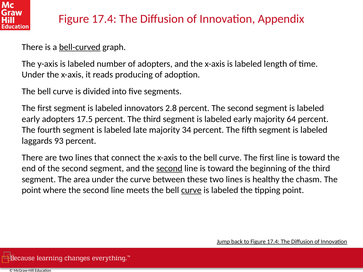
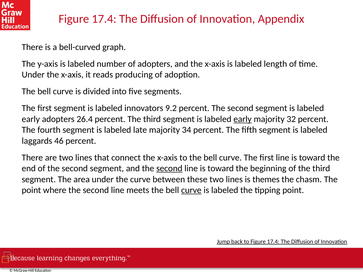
bell-curved underline: present -> none (80, 47)
2.8: 2.8 -> 9.2 (171, 108)
17.5: 17.5 -> 26.4 (85, 119)
early underline: none -> present (243, 119)
64: 64 -> 32 (291, 119)
93: 93 -> 46 (59, 141)
healthy: healthy -> themes (266, 179)
